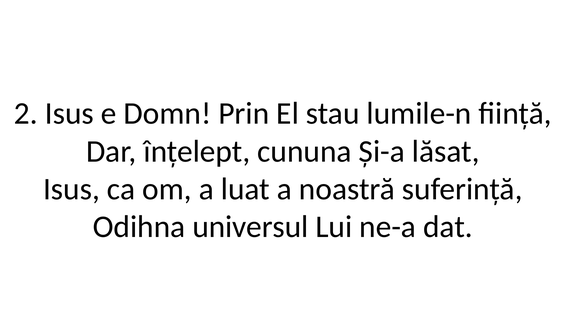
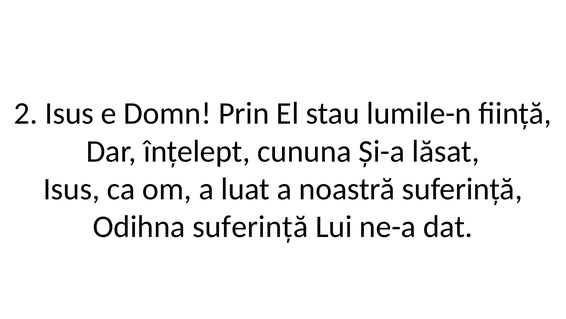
Odihna universul: universul -> suferință (250, 226)
